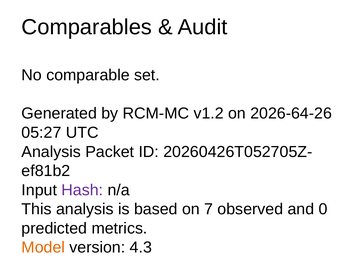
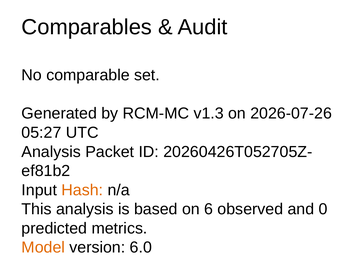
v1.2: v1.2 -> v1.3 (209, 114)
2026-64-26: 2026-64-26 -> 2026-07-26 (291, 114)
Hash colour: purple -> orange (82, 190)
7: 7 -> 6 (209, 209)
4.3: 4.3 -> 6.0 (141, 248)
